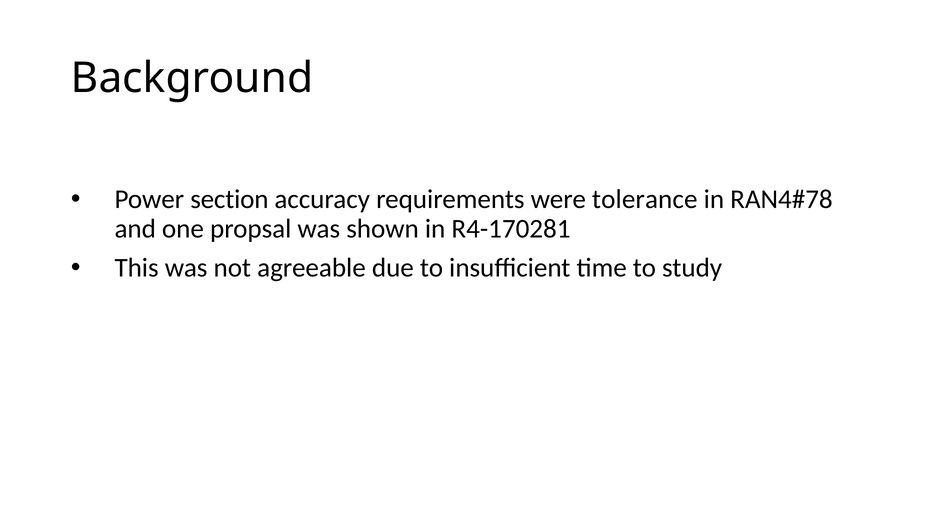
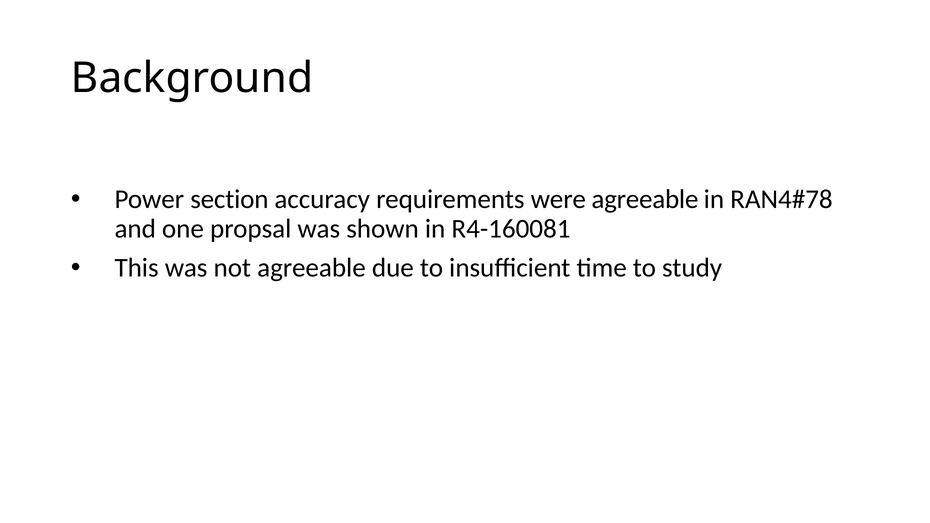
were tolerance: tolerance -> agreeable (645, 199)
R4-170281: R4-170281 -> R4-160081 (511, 229)
